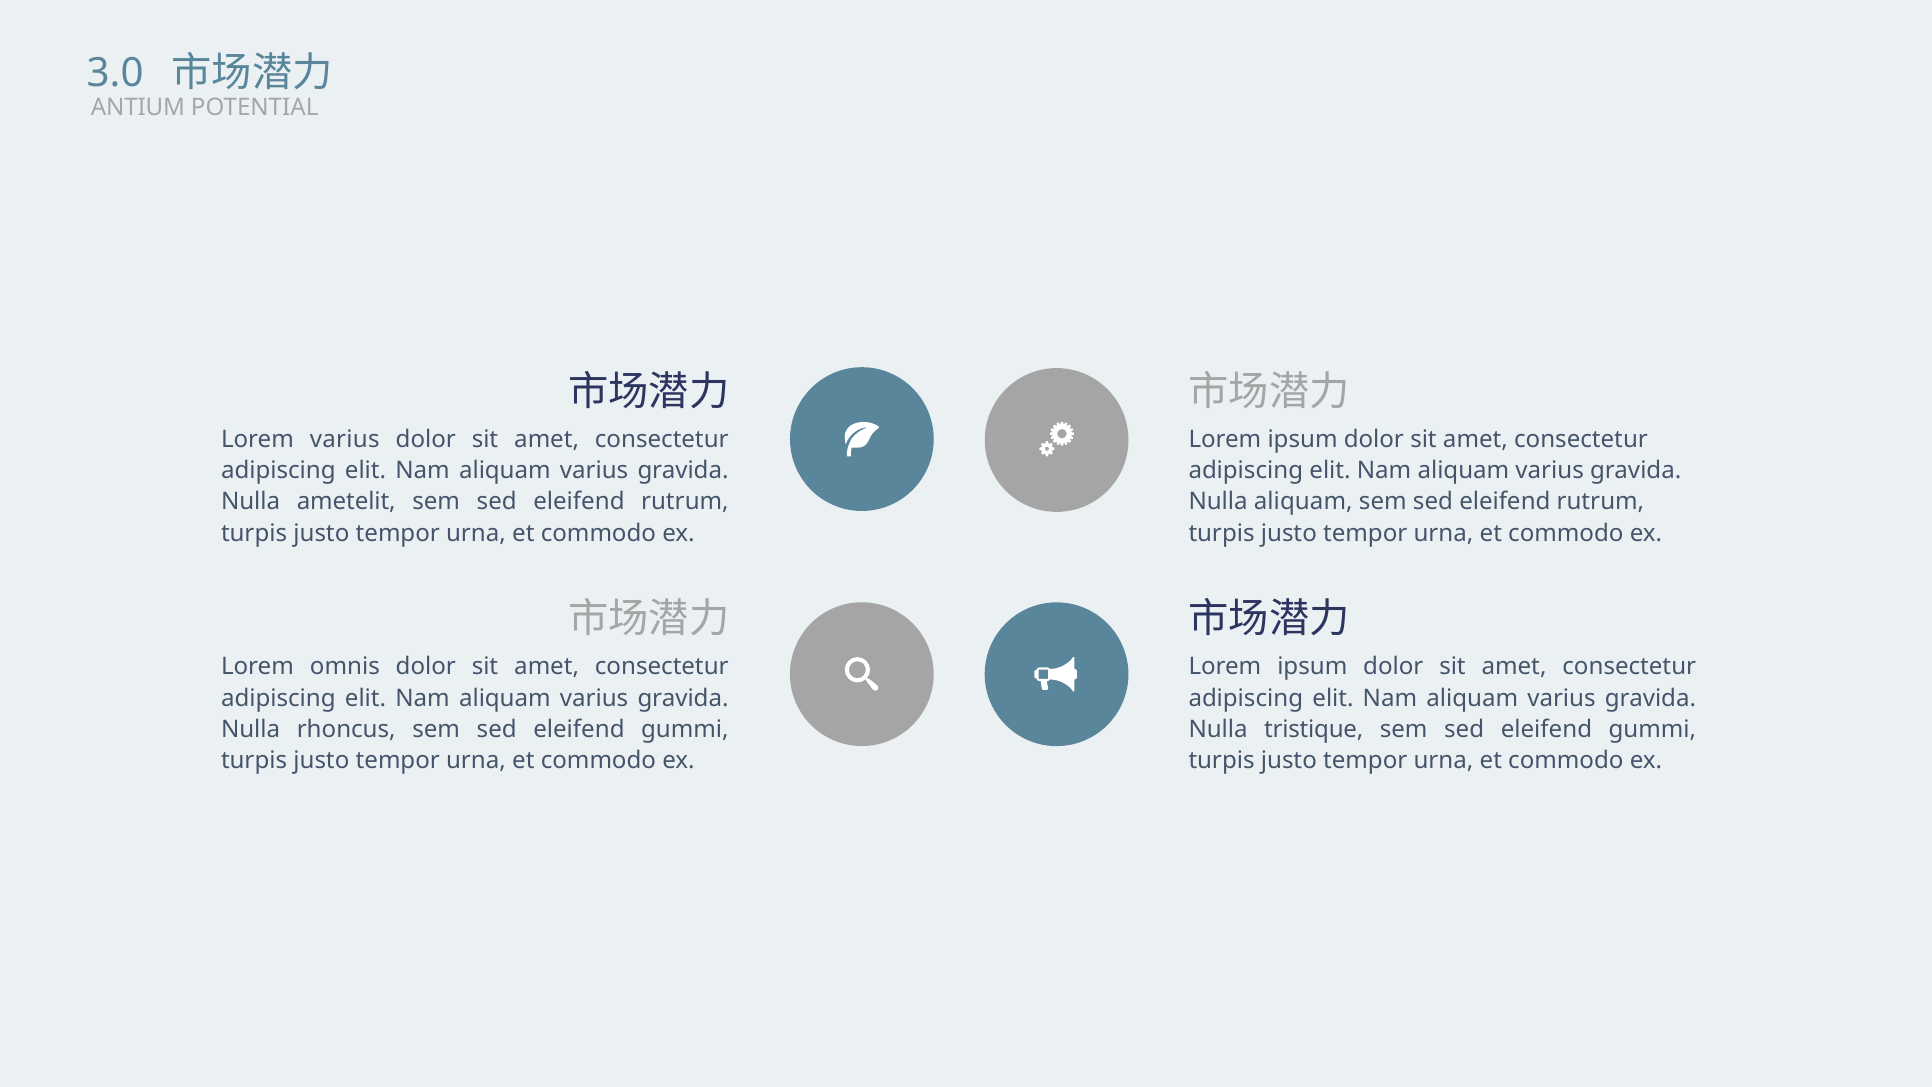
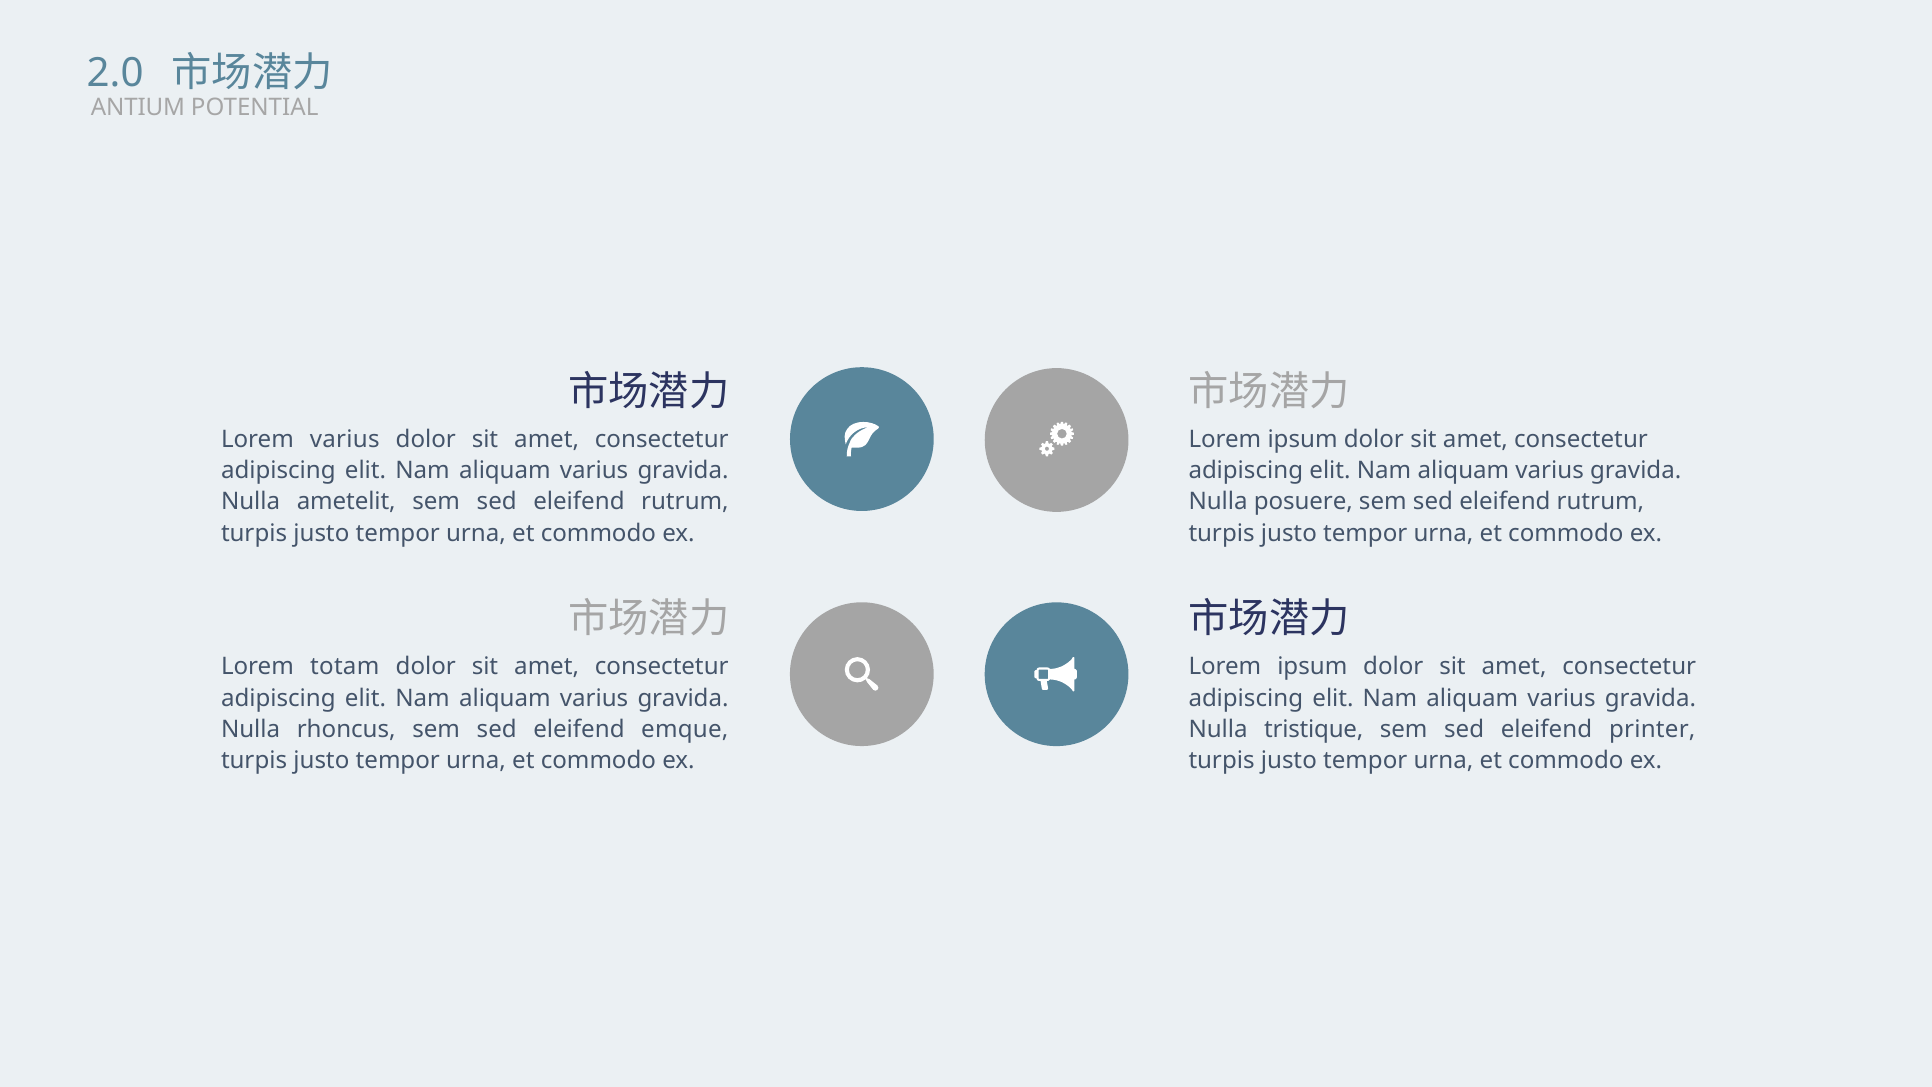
3.0: 3.0 -> 2.0 (115, 73)
Nulla aliquam: aliquam -> posuere (1303, 502)
omnis: omnis -> totam (345, 667)
gummi: gummi -> printer (1652, 729)
gummi: gummi -> emque (685, 729)
